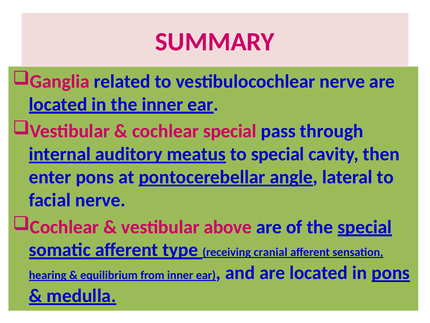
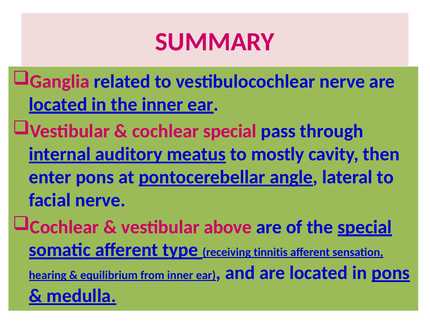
to special: special -> mostly (278, 154)
cranial: cranial -> tinnitis (271, 252)
